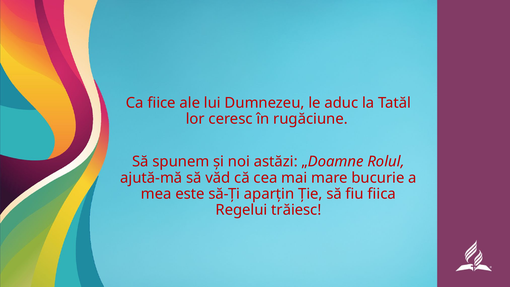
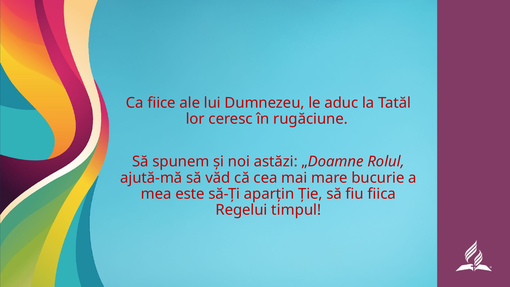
trăiesc: trăiesc -> timpul (296, 210)
